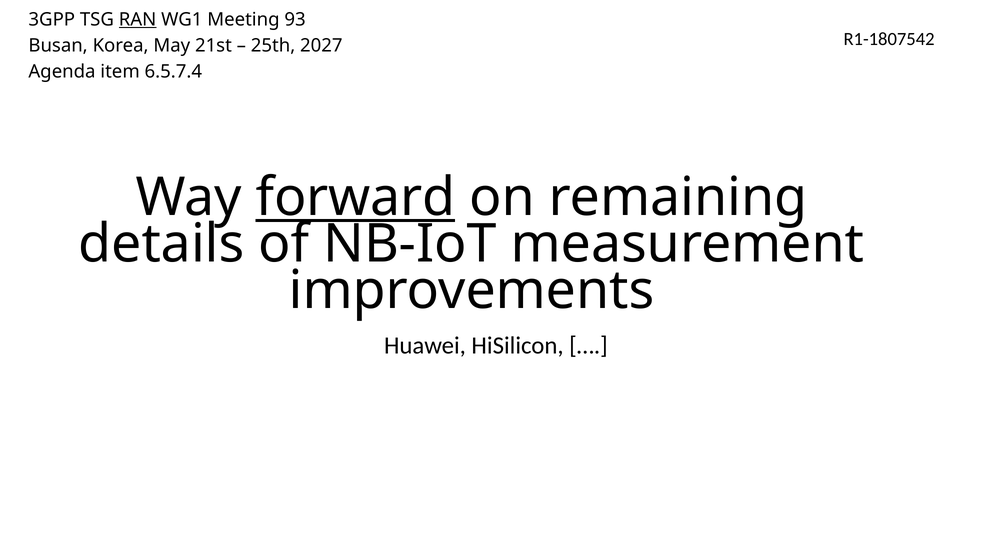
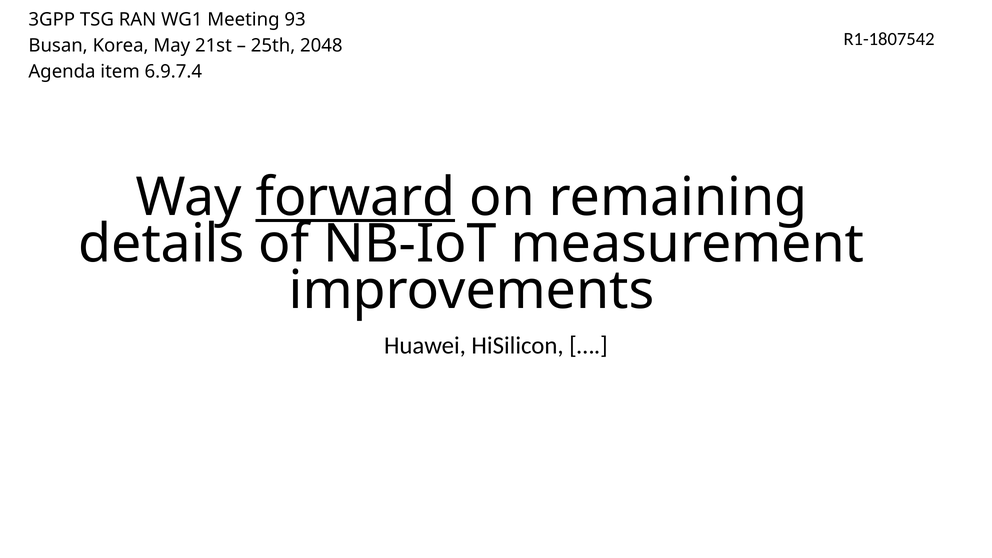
RAN underline: present -> none (138, 20)
2027: 2027 -> 2048 (321, 46)
6.5.7.4: 6.5.7.4 -> 6.9.7.4 (173, 72)
